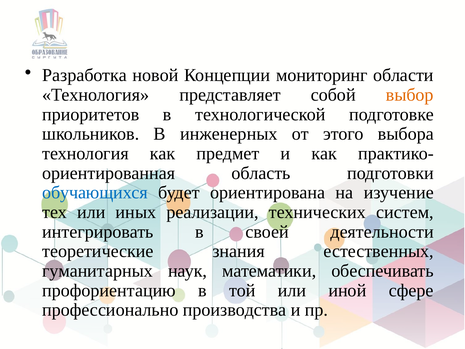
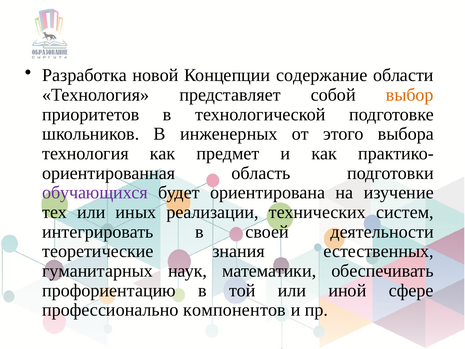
мониторинг: мониторинг -> содержание (322, 75)
обучающихся colour: blue -> purple (95, 192)
производства: производства -> компонентов (235, 310)
